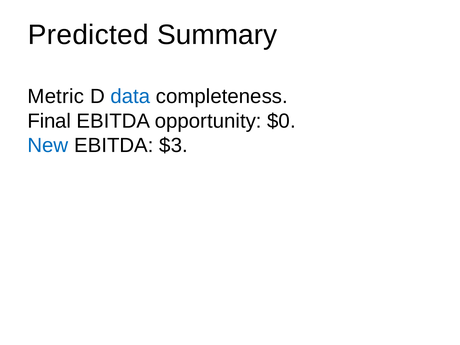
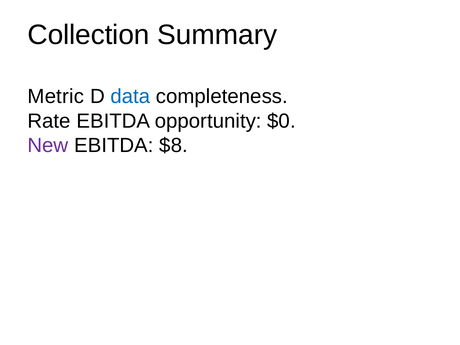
Predicted: Predicted -> Collection (89, 35)
Final: Final -> Rate (49, 121)
New colour: blue -> purple (48, 146)
$3: $3 -> $8 (174, 146)
